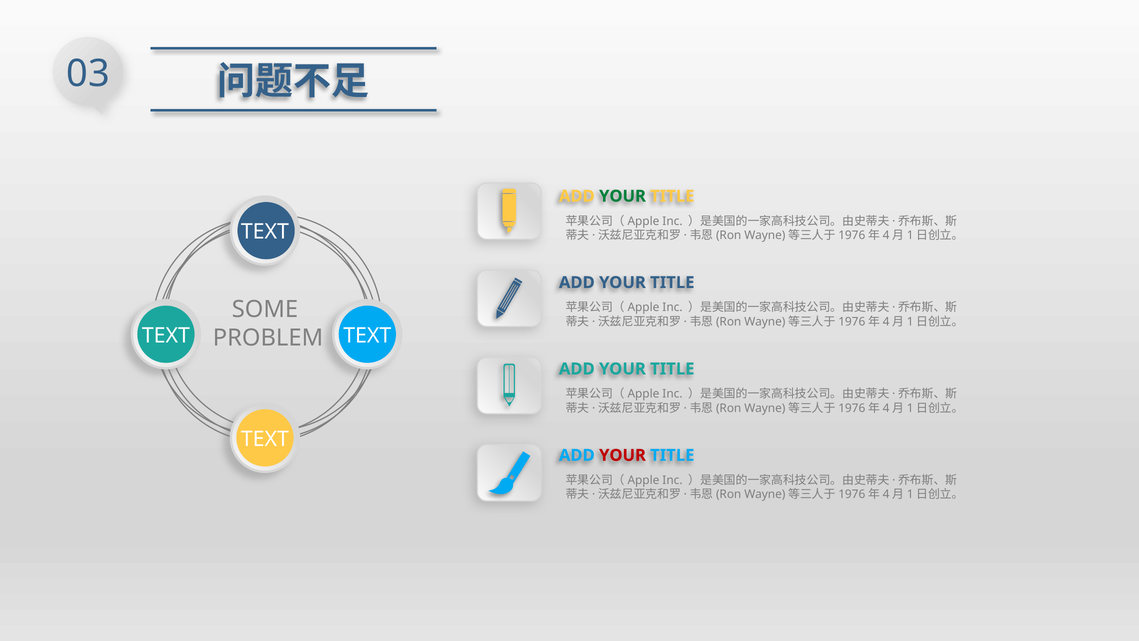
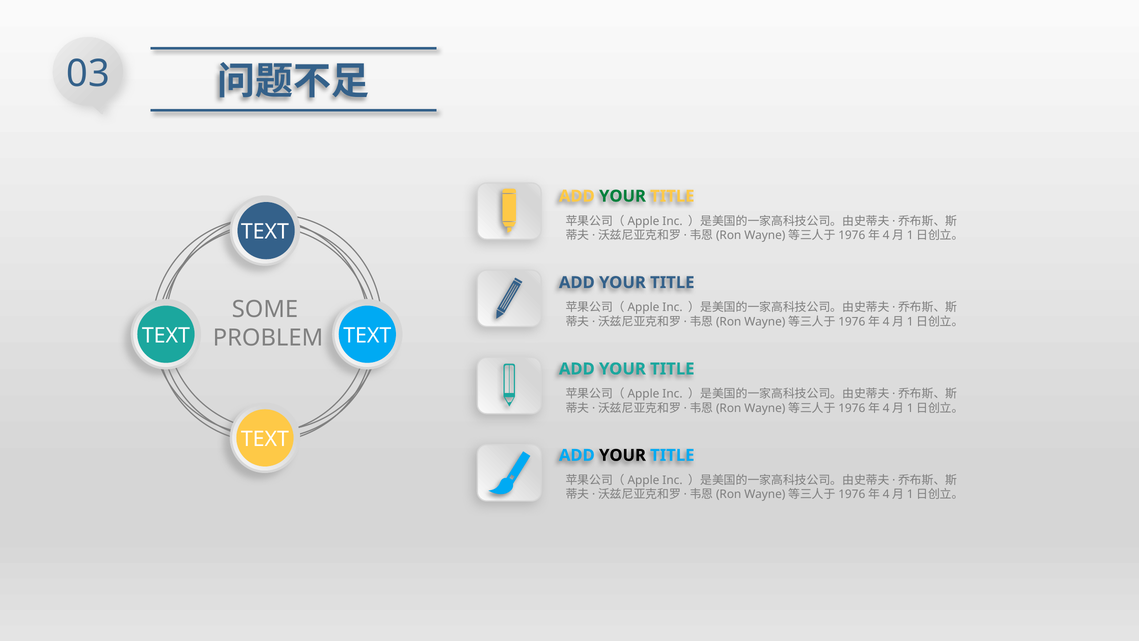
YOUR colour: red -> black (622, 455)
